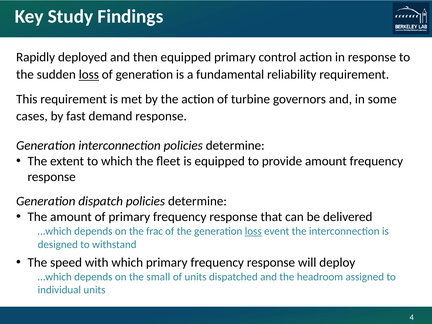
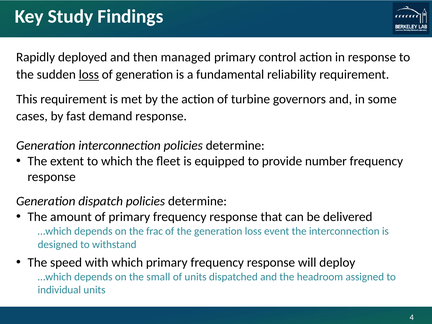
then equipped: equipped -> managed (186, 57)
provide amount: amount -> number (326, 161)
loss underline: present -> none (253, 231)
